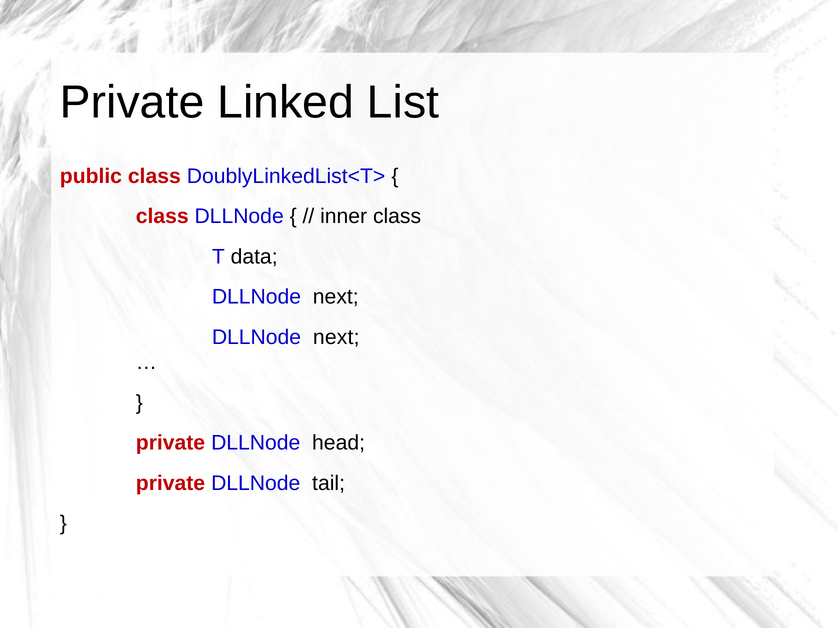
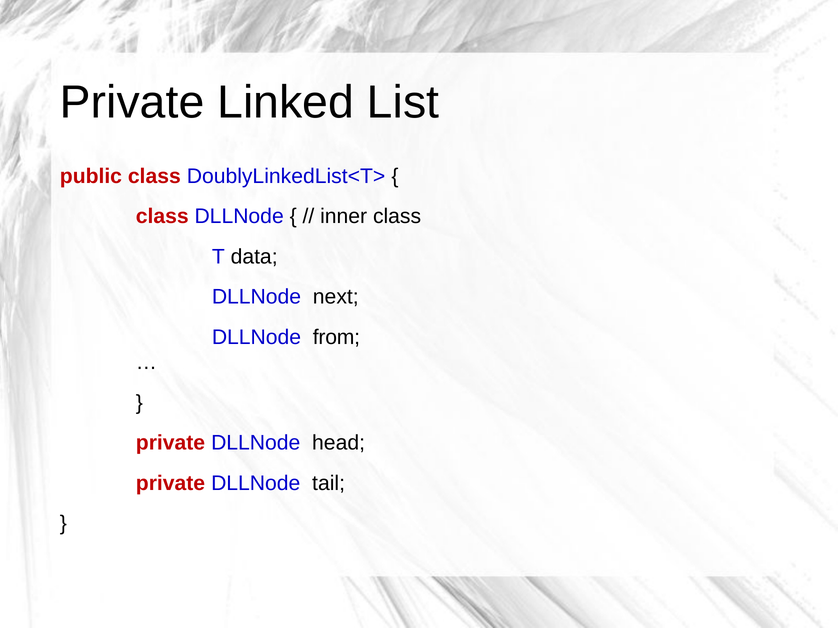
next: next -> from (336, 337)
